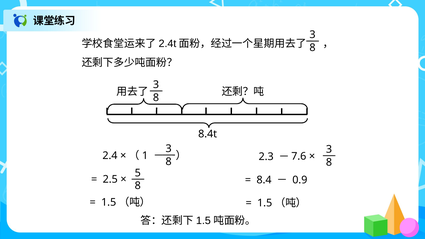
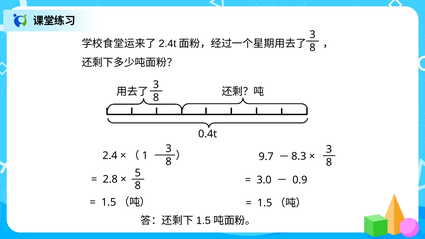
8.4t: 8.4t -> 0.4t (208, 134)
7.6: 7.6 -> 8.3 (299, 156)
2.3: 2.3 -> 9.7 (266, 157)
2.5: 2.5 -> 2.8 (110, 179)
8.4: 8.4 -> 3.0 (264, 180)
